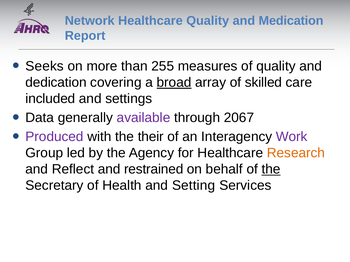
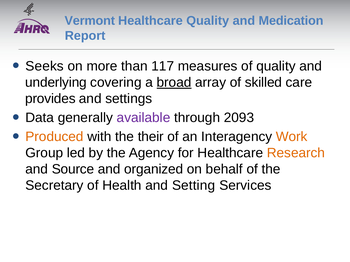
Network: Network -> Vermont (90, 21)
255: 255 -> 117 (163, 66)
dedication: dedication -> underlying (56, 83)
included: included -> provides (50, 99)
2067: 2067 -> 2093 (239, 118)
Produced colour: purple -> orange (54, 137)
Work colour: purple -> orange (292, 137)
Reflect: Reflect -> Source (73, 170)
restrained: restrained -> organized (154, 170)
the underline: present -> none (271, 170)
